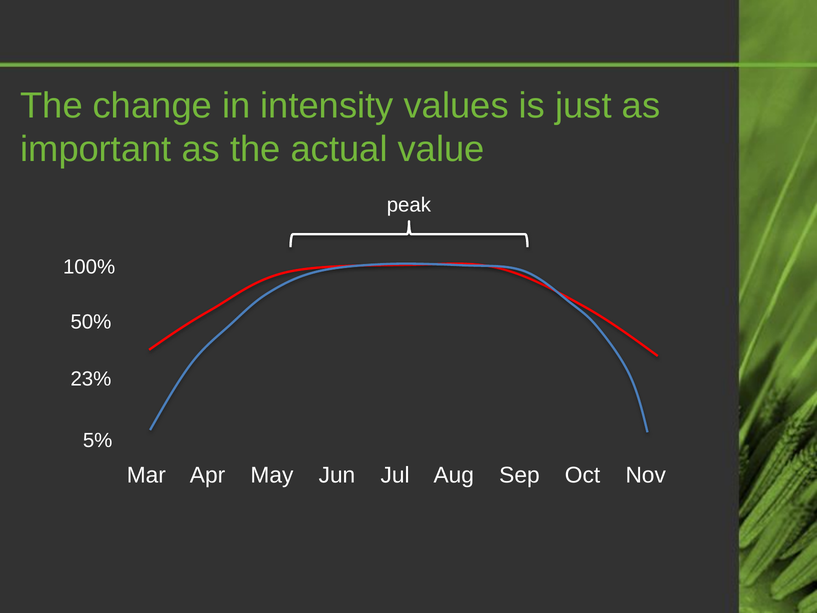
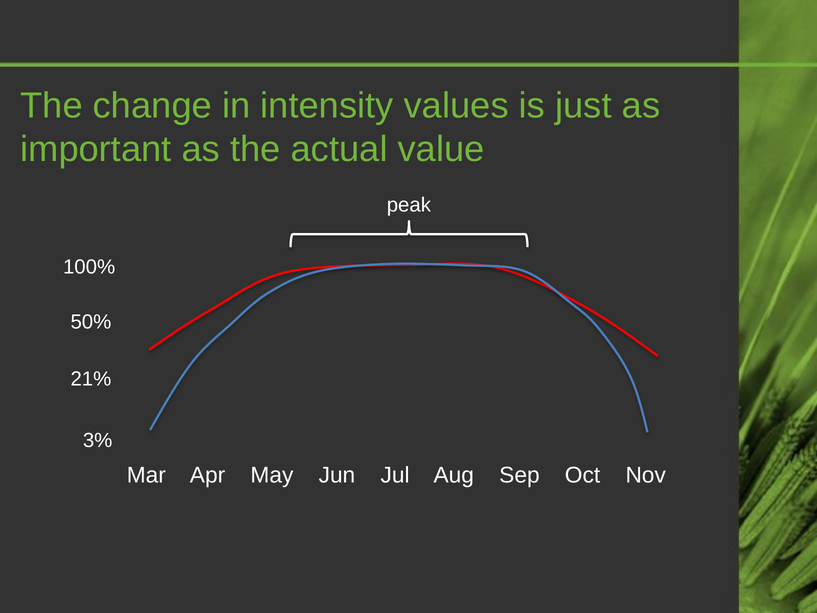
23%: 23% -> 21% (91, 379)
5%: 5% -> 3% (98, 440)
